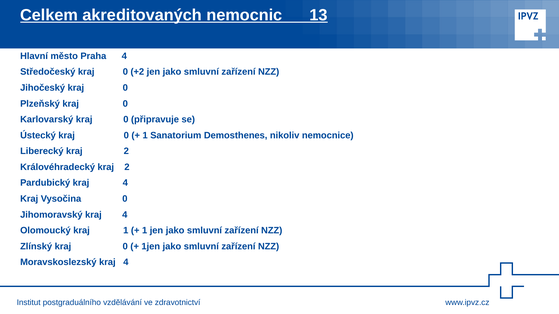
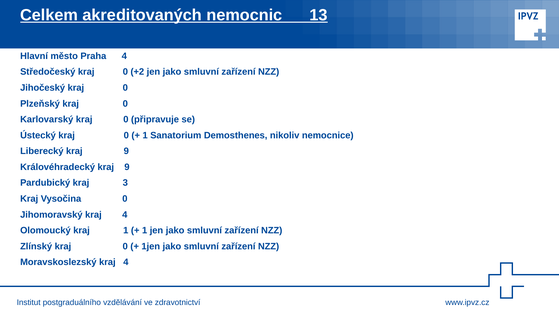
Liberecký kraj 2: 2 -> 9 (126, 151)
Královéhradecký kraj 2: 2 -> 9 (127, 167)
Pardubický kraj 4: 4 -> 3 (125, 183)
